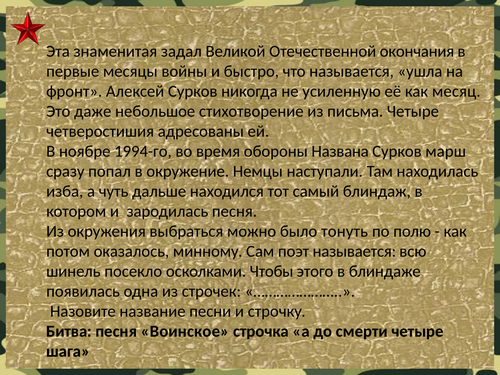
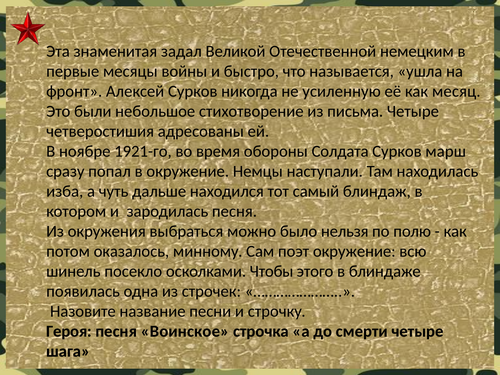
окончания: окончания -> немецким (417, 51)
даже: даже -> были (93, 111)
1994-го: 1994-го -> 1921-го (143, 151)
Названа: Названа -> Солдата (340, 151)
тонуть: тонуть -> нельзя (345, 231)
поэт называется: называется -> окружение (354, 251)
Битва: Битва -> Героя (69, 331)
